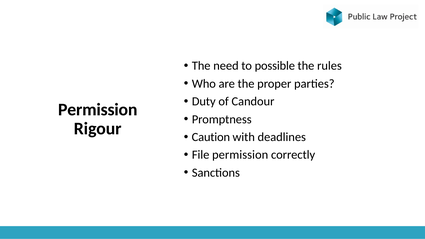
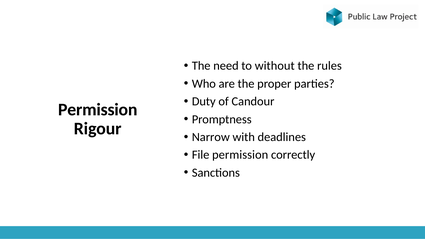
possible: possible -> without (275, 66)
Caution: Caution -> Narrow (211, 137)
